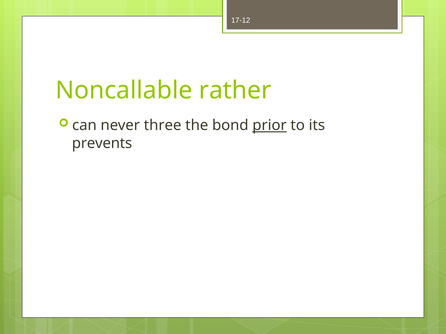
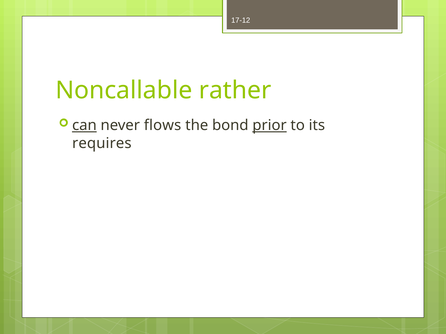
can underline: none -> present (84, 126)
three: three -> flows (163, 126)
prevents: prevents -> requires (102, 143)
